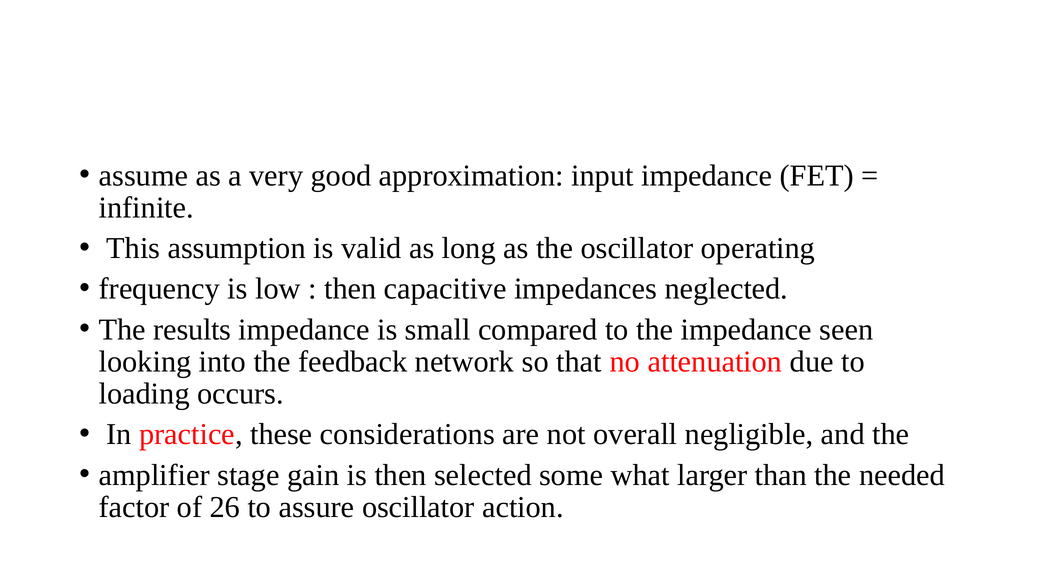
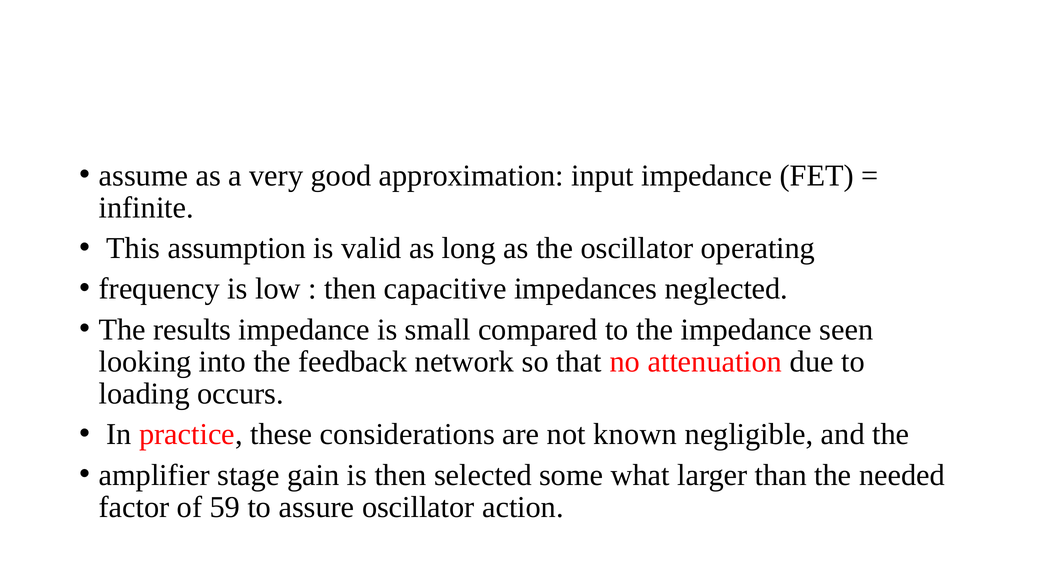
overall: overall -> known (635, 435)
26: 26 -> 59 (225, 508)
